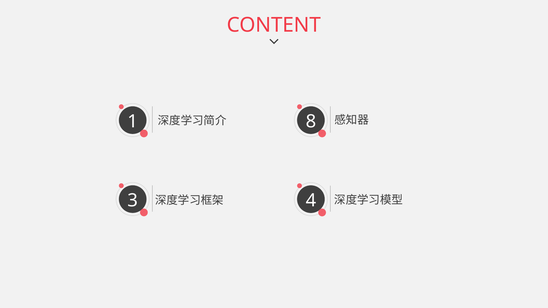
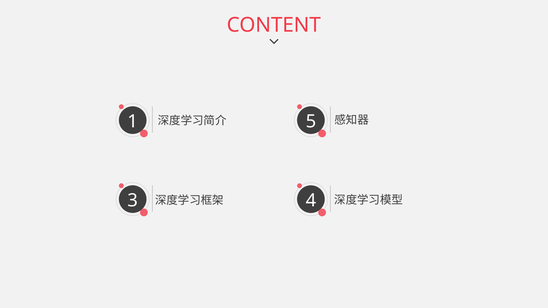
8: 8 -> 5 (311, 121)
